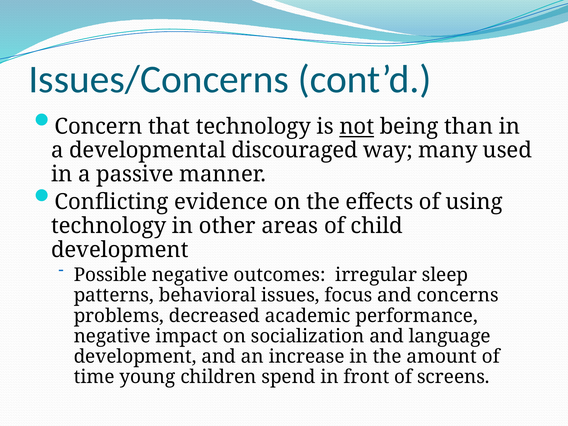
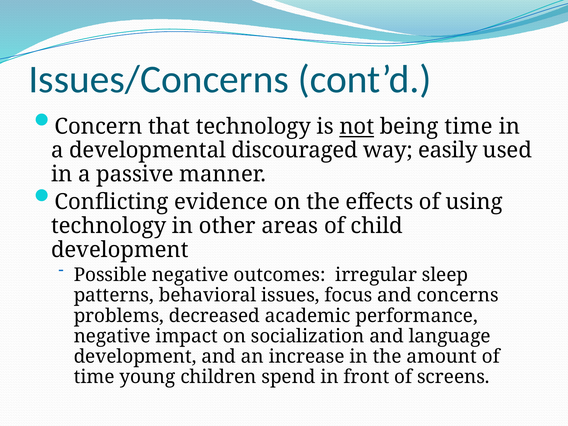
being than: than -> time (469, 126)
many: many -> easily (448, 150)
